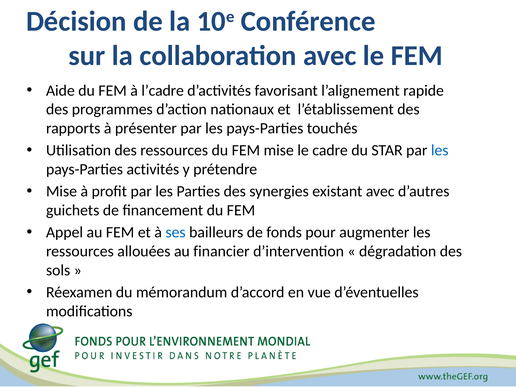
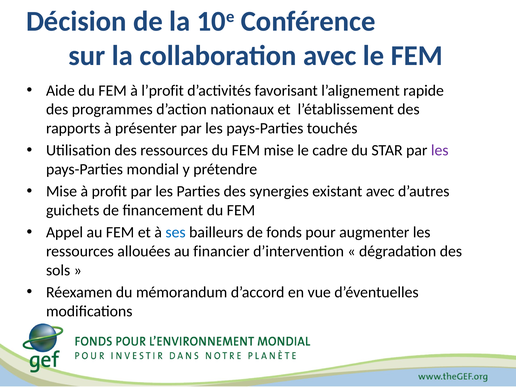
l’cadre: l’cadre -> l’profit (163, 91)
les colour: blue -> purple (440, 150)
activités: activités -> mondial (153, 169)
